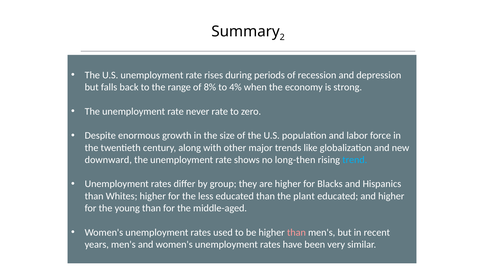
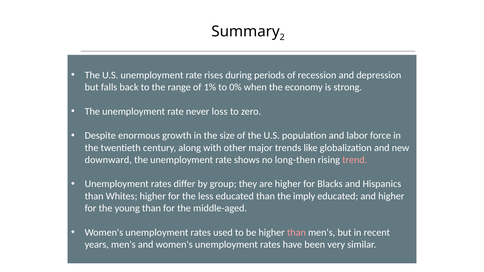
8%: 8% -> 1% (210, 87)
4%: 4% -> 0% (235, 87)
never rate: rate -> loss (220, 112)
trend colour: light blue -> pink (355, 160)
plant: plant -> imply (304, 196)
